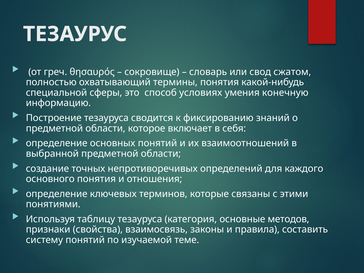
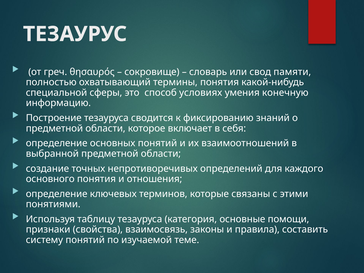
сжатом: сжатом -> памяти (292, 72)
методов: методов -> помощи (288, 219)
